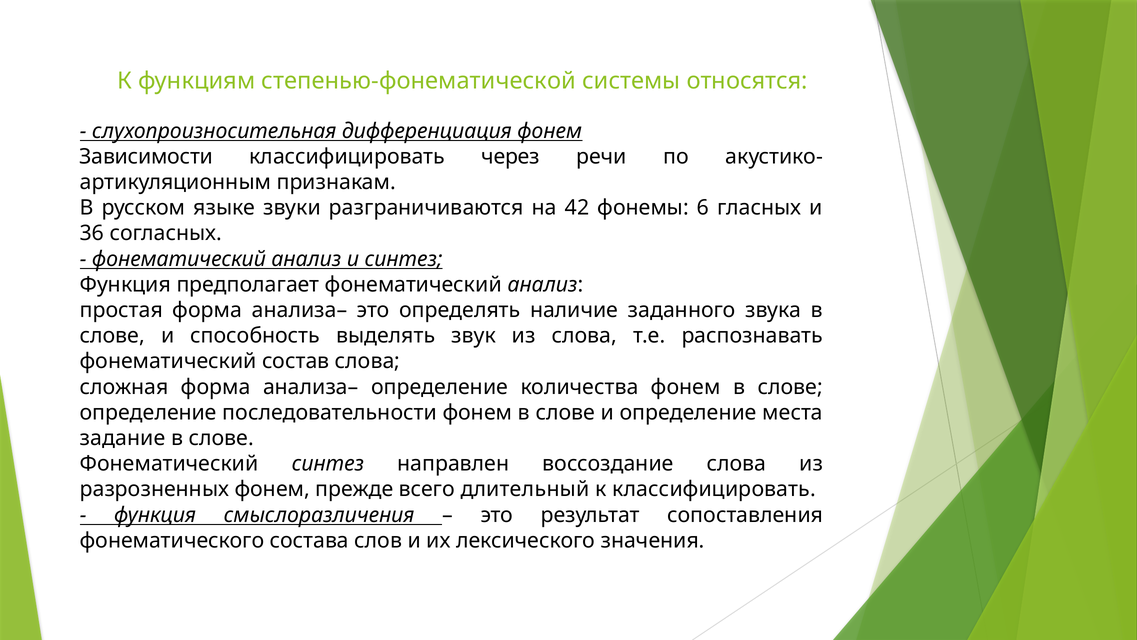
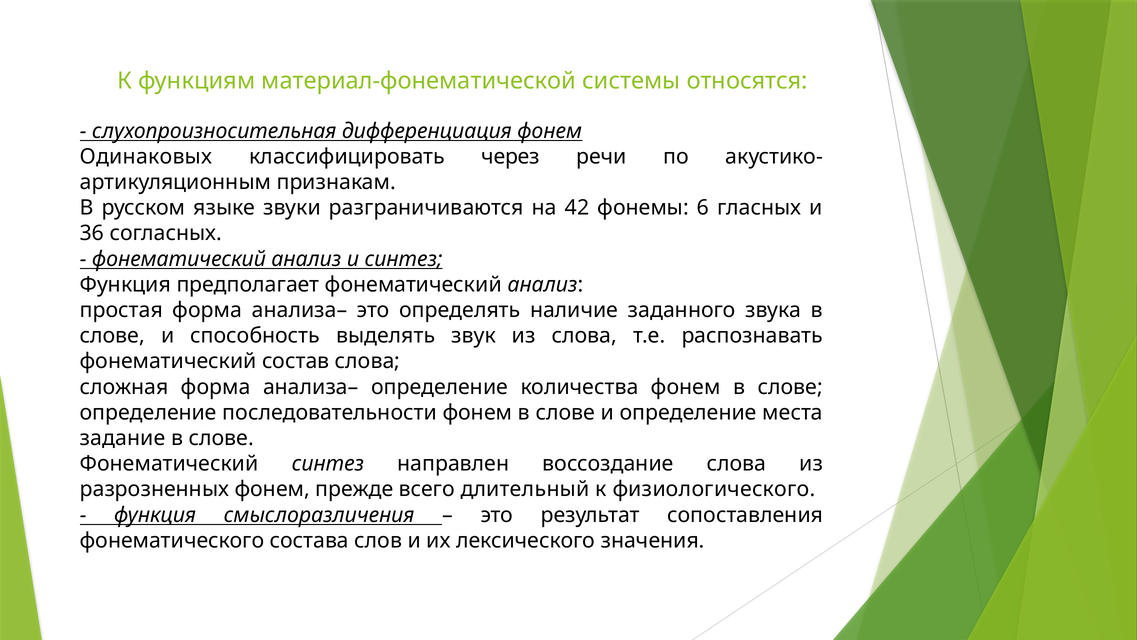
степенью-фонематической: степенью-фонематической -> материал-фонематической (419, 81)
Зависимости: Зависимости -> Одинаковых (146, 156)
к классифицировать: классифицировать -> физиологического (714, 489)
